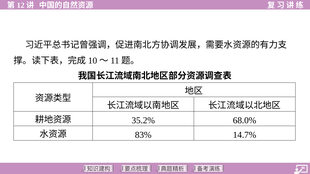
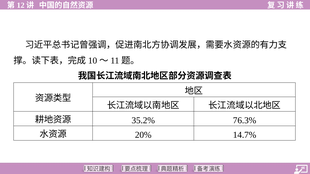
68.0%: 68.0% -> 76.3% (245, 121)
83%: 83% -> 20% (143, 135)
